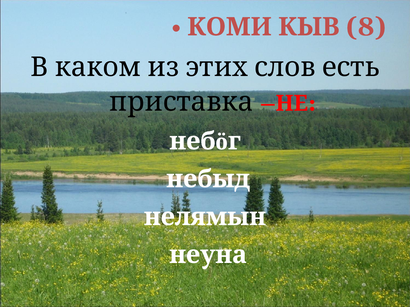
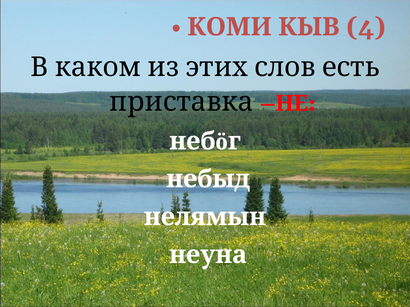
8: 8 -> 4 (366, 27)
